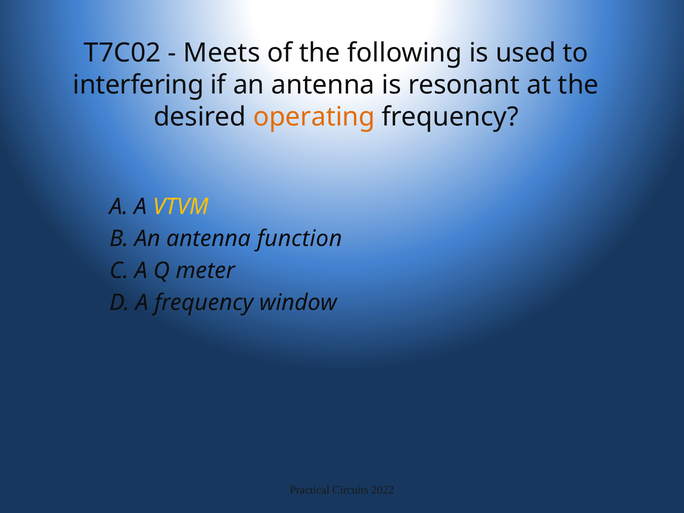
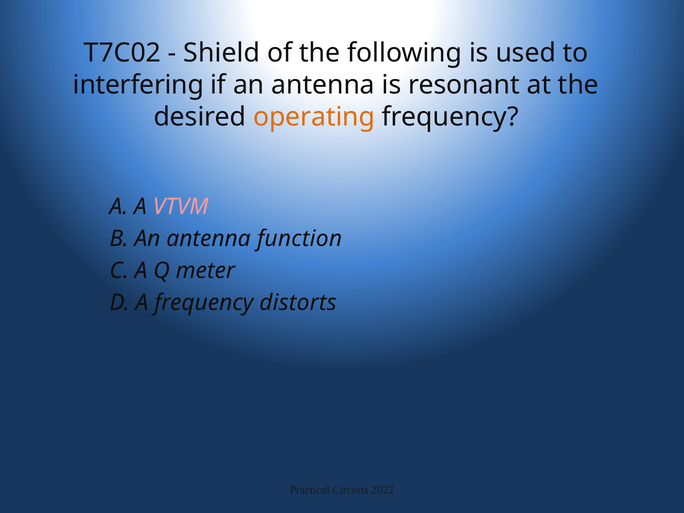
Meets: Meets -> Shield (222, 53)
VTVM colour: yellow -> pink (181, 207)
window: window -> distorts (298, 303)
